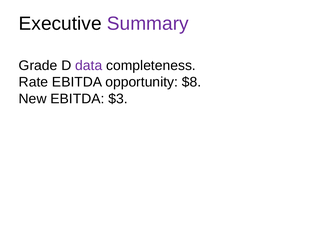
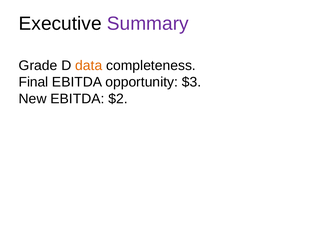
data colour: purple -> orange (89, 66)
Rate: Rate -> Final (33, 82)
$8: $8 -> $3 (192, 82)
$3: $3 -> $2 (118, 99)
